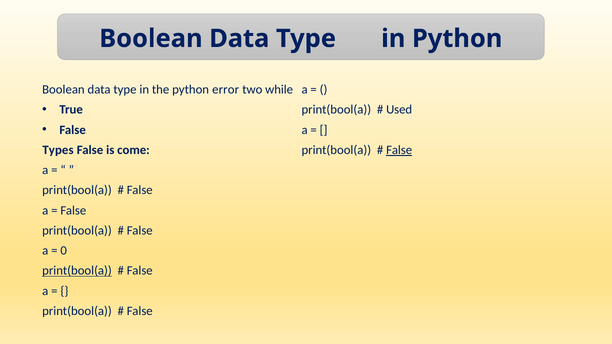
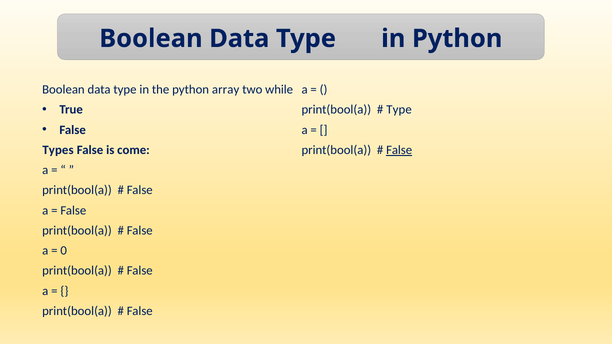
error: error -> array (226, 90)
Used: Used -> Type (399, 110)
print(bool(a underline: present -> none (77, 271)
